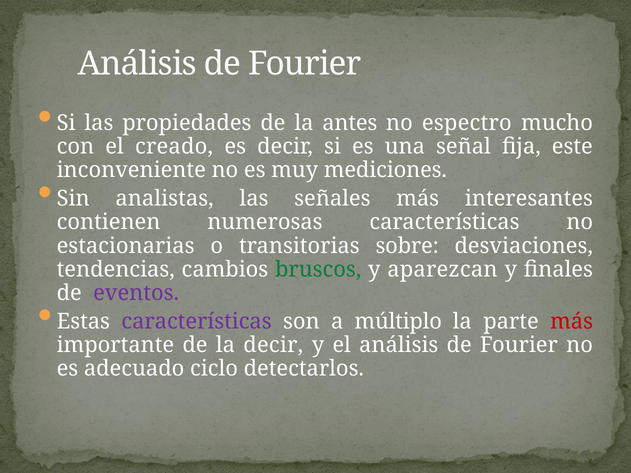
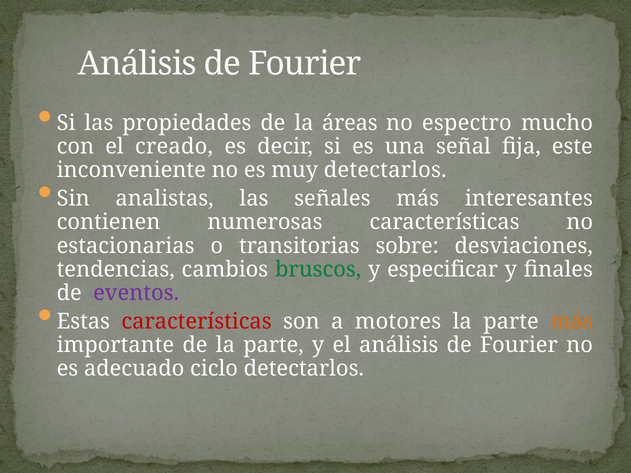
antes: antes -> áreas (350, 123)
muy mediciones: mediciones -> detectarlos (385, 170)
aparezcan: aparezcan -> especificar (443, 270)
características colour: purple -> red (197, 322)
múltiplo: múltiplo -> motores (398, 322)
más colour: red -> orange (572, 322)
de la decir: decir -> parte (273, 345)
